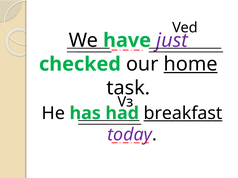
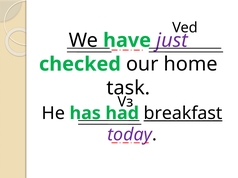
home underline: present -> none (191, 64)
